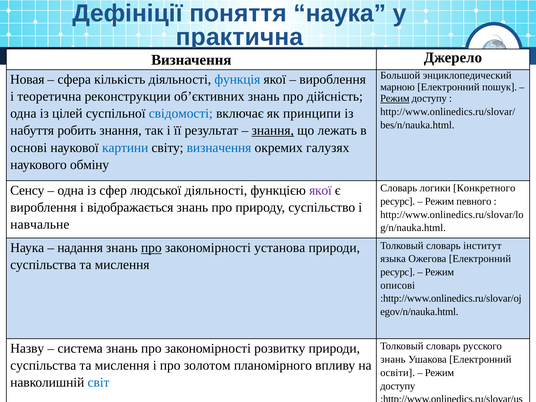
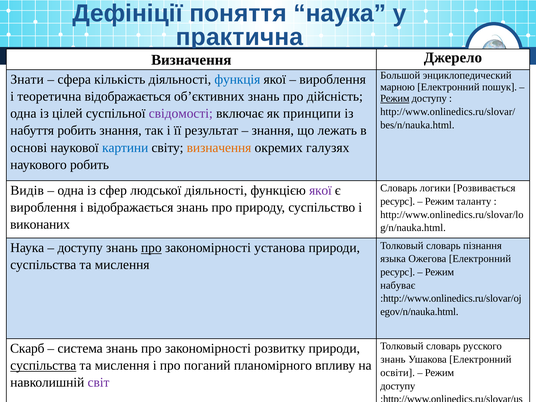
Новая: Новая -> Знати (27, 79)
теоретична реконструкции: реконструкции -> відображається (128, 96)
свідомості colour: blue -> purple (181, 113)
знання underline: present -> none (273, 131)
визначення colour: blue -> orange (219, 148)
наукового обміну: обміну -> робить (90, 165)
Конкретного: Конкретного -> Розвивається (484, 188)
Сенсу: Сенсу -> Видів (27, 190)
певного: певного -> таланту (474, 201)
навчальне: навчальне -> виконаних (40, 224)
інститут: інститут -> пізнання (482, 246)
надання: надання -> доступу (80, 248)
описові: описові -> набуває (398, 285)
Назву: Назву -> Скарб (27, 348)
суспільства underline: none -> present (43, 365)
золотом: золотом -> поганий (207, 365)
світ colour: blue -> purple (99, 383)
